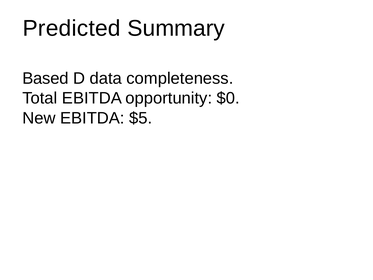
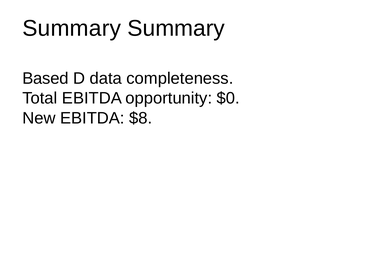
Predicted: Predicted -> Summary (72, 28)
$5: $5 -> $8 (141, 118)
